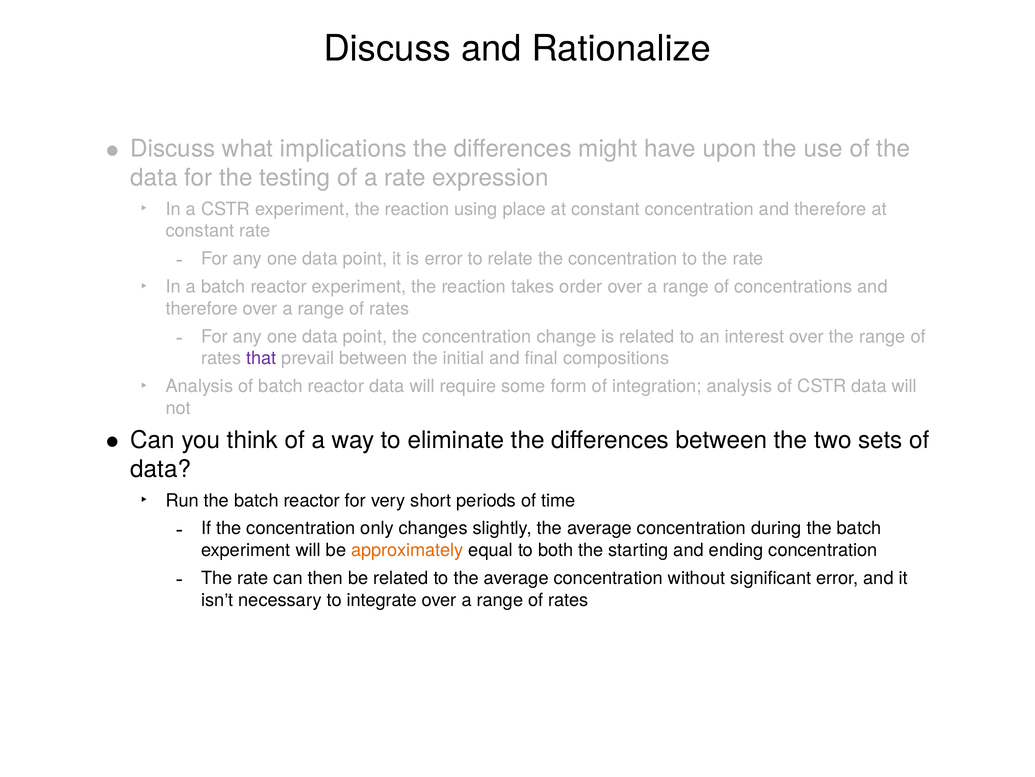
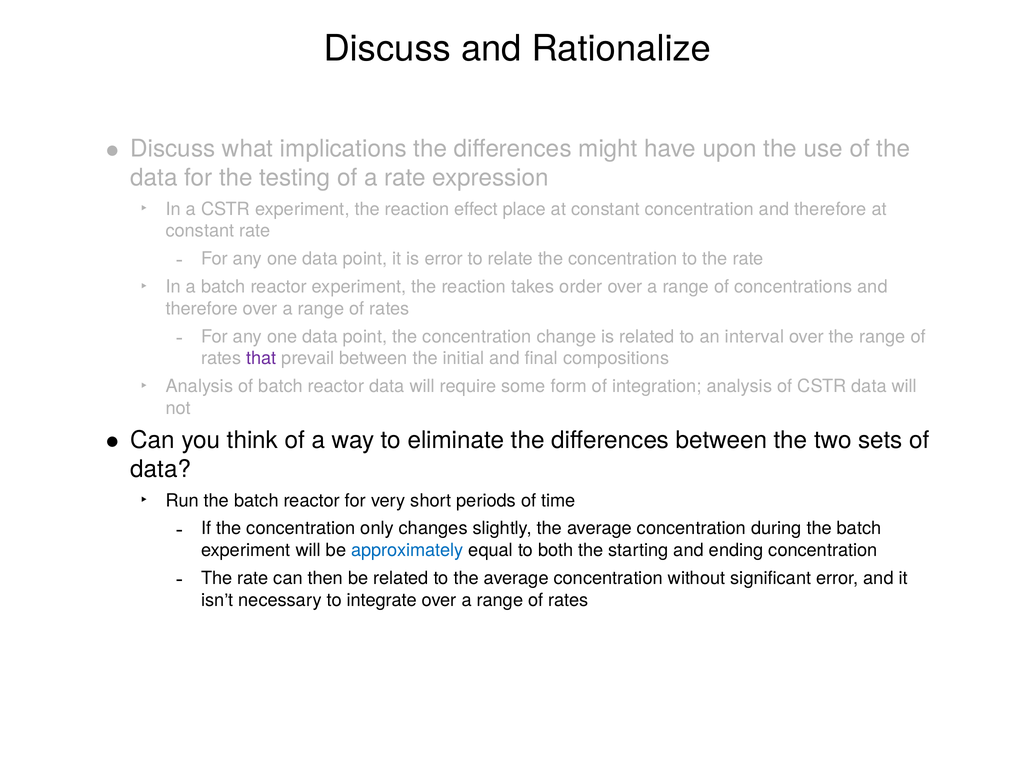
using: using -> effect (476, 209)
interest: interest -> interval (754, 336)
approximately colour: orange -> blue (407, 550)
